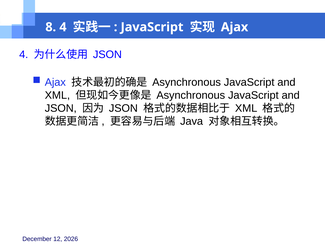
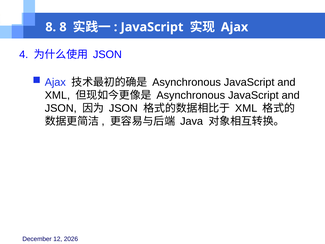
8 4: 4 -> 8 (63, 27)
